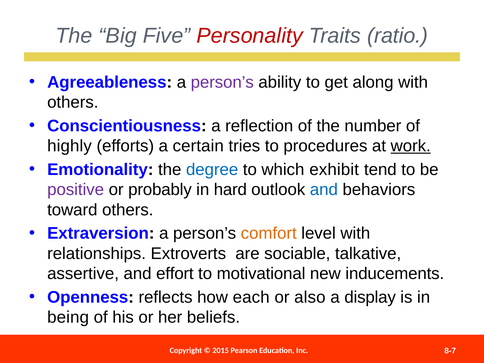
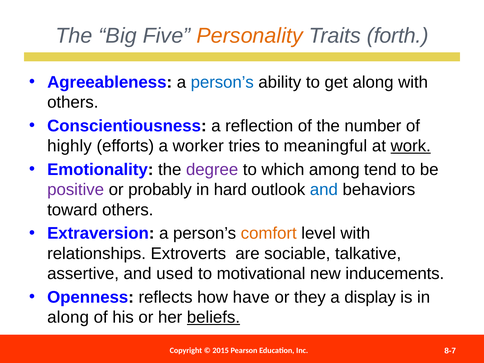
Personality colour: red -> orange (250, 36)
ratio: ratio -> forth (398, 36)
person’s colour: purple -> blue (222, 82)
certain: certain -> worker (198, 146)
procedures: procedures -> meaningful (325, 146)
degree colour: blue -> purple (212, 170)
exhibit: exhibit -> among (334, 170)
effort: effort -> used (175, 274)
each: each -> have (251, 297)
also: also -> they (310, 297)
being: being -> along (68, 317)
beliefs underline: none -> present (213, 317)
